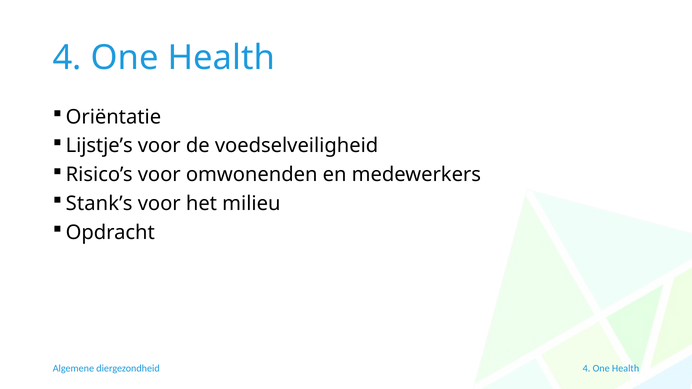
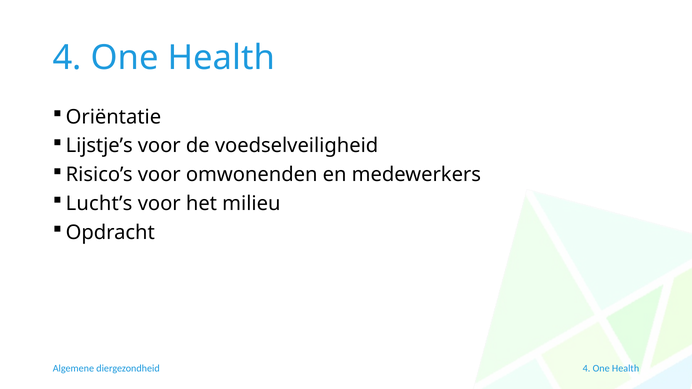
Stank’s: Stank’s -> Lucht’s (99, 204)
